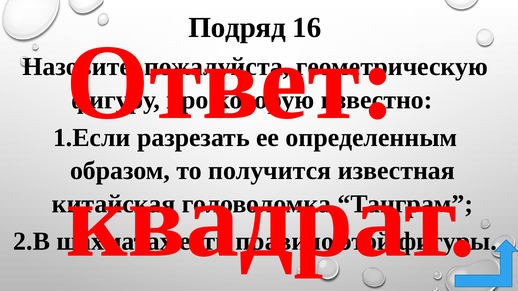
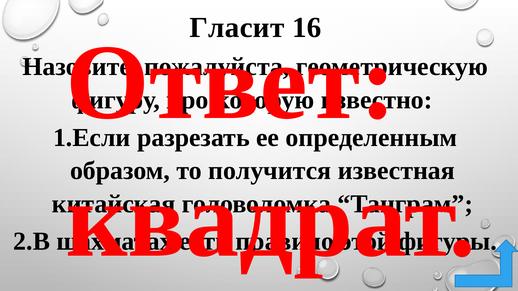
Подряд: Подряд -> Гласит (237, 28)
